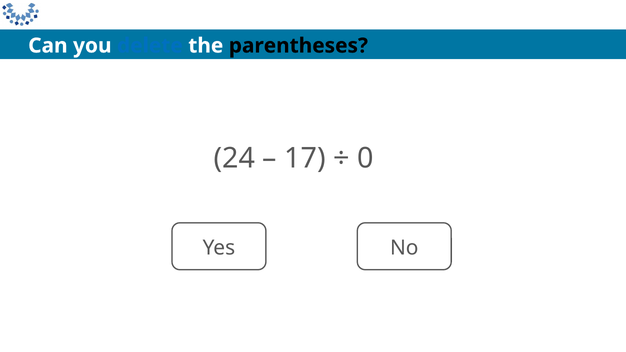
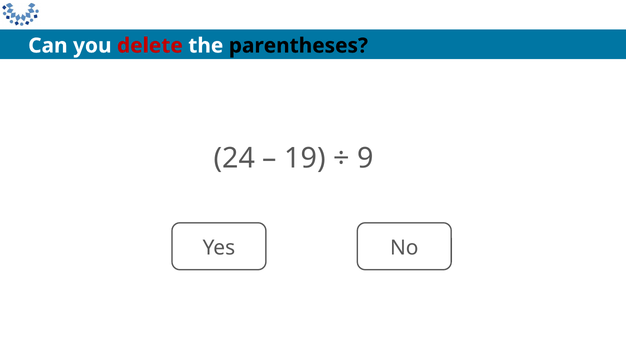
delete colour: blue -> red (150, 46)
17: 17 -> 19 (305, 158)
0: 0 -> 9 (365, 158)
